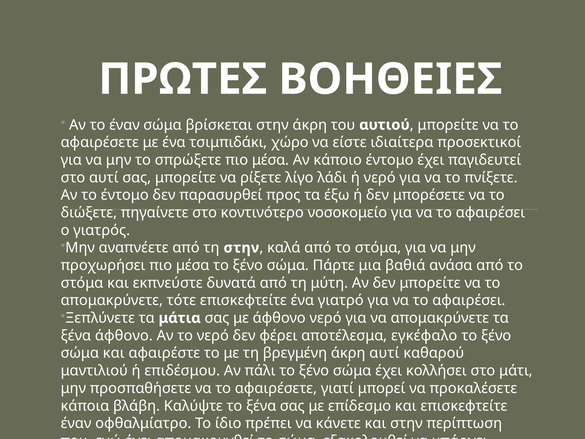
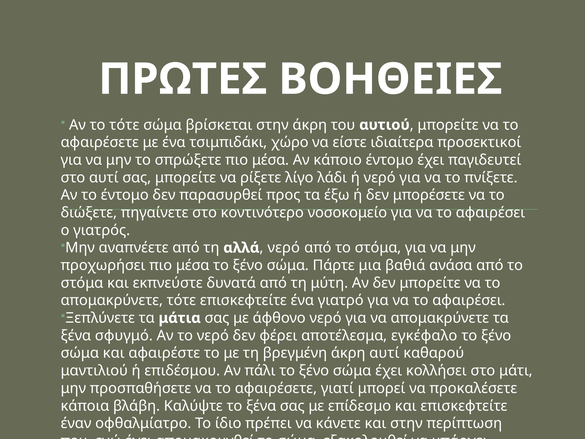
το έναν: έναν -> τότε (124, 125)
τη στην: στην -> αλλά (241, 248)
καλά: καλά -> νερό (284, 248)
ξένα άφθονο: άφθονο -> σφυγμό (124, 335)
